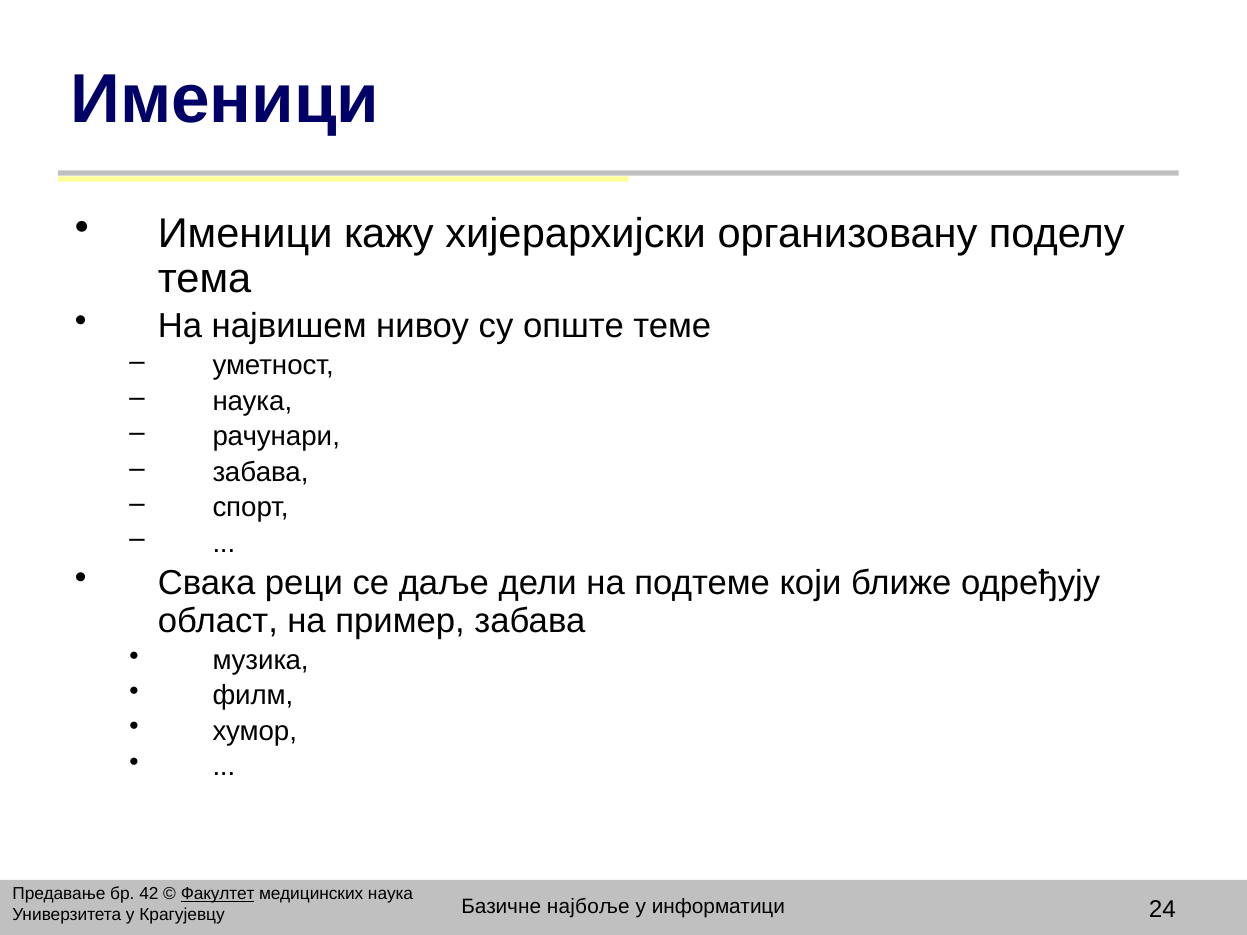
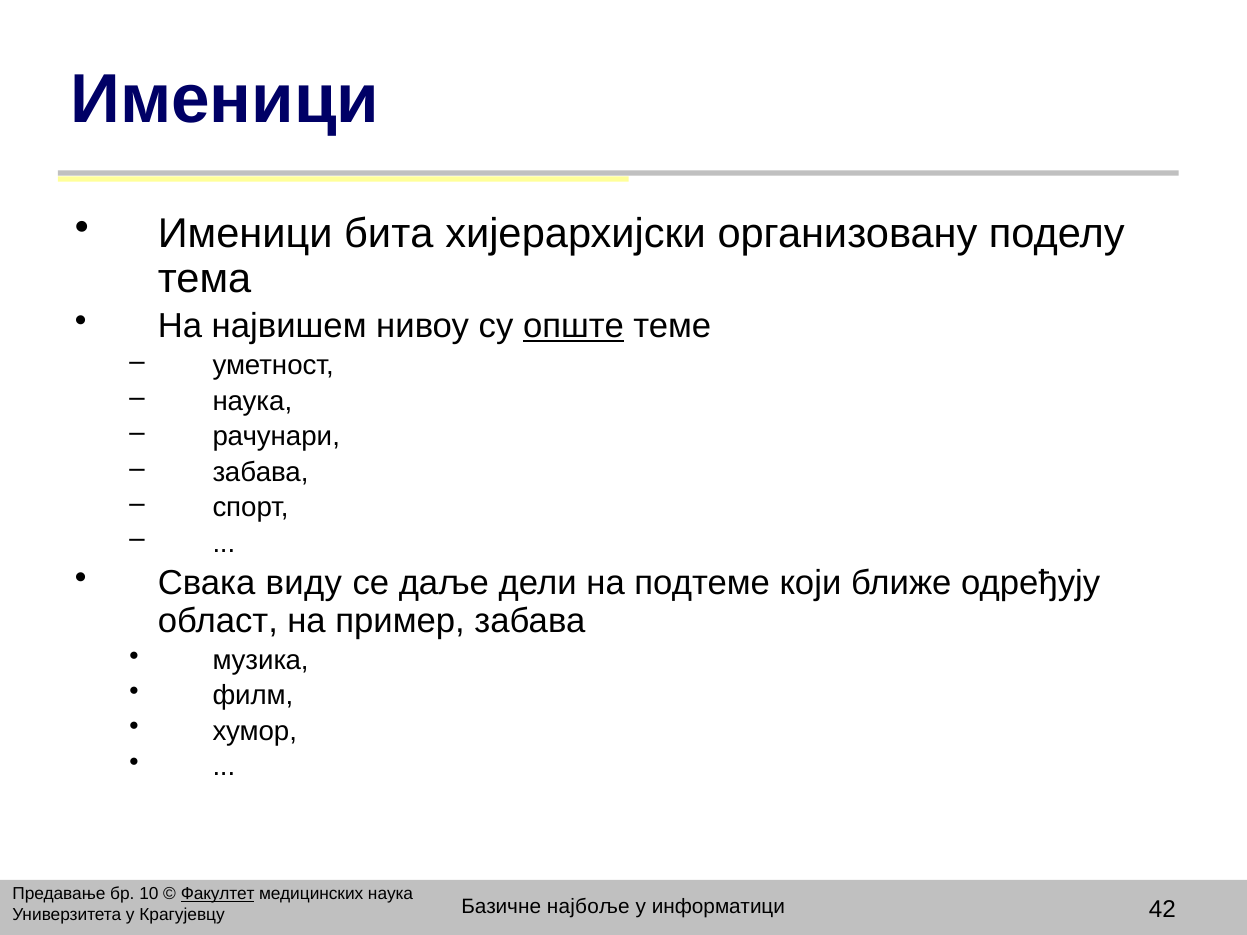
кажу: кажу -> бита (389, 234)
опште underline: none -> present (573, 327)
реци: реци -> виду (304, 584)
42: 42 -> 10 (149, 894)
24: 24 -> 42 (1162, 910)
